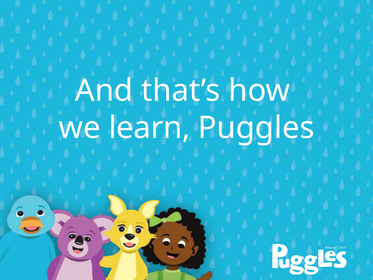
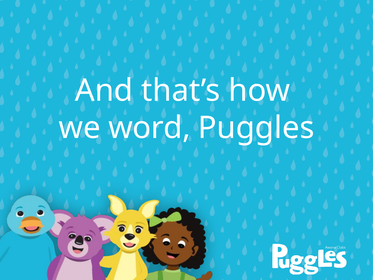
learn: learn -> word (149, 128)
